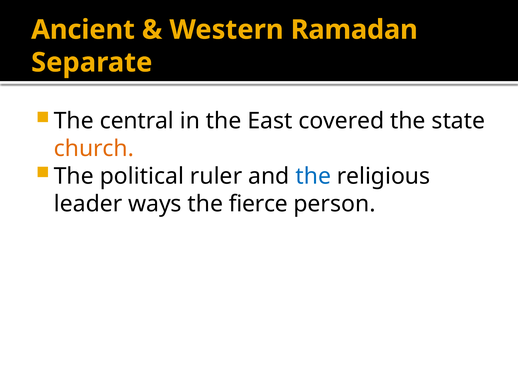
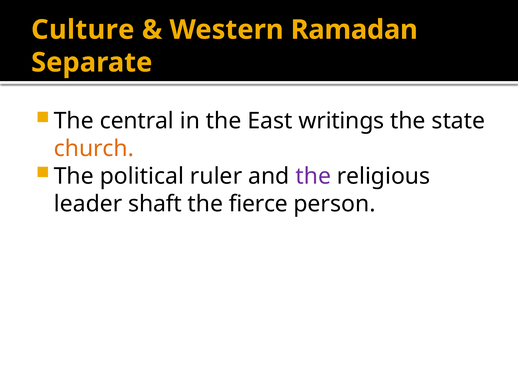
Ancient: Ancient -> Culture (83, 30)
covered: covered -> writings (341, 121)
the colour: blue -> purple (313, 176)
ways: ways -> shaft (155, 204)
